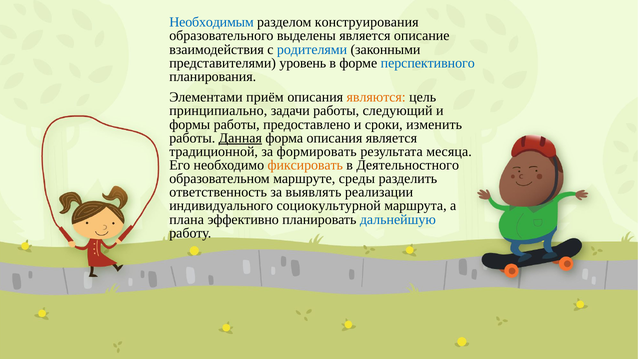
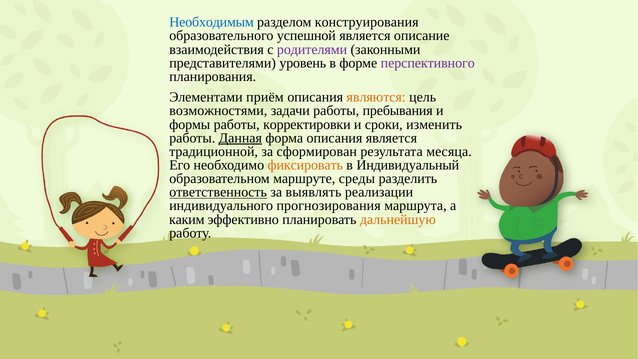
выделены: выделены -> успешной (306, 36)
родителями colour: blue -> purple (312, 49)
перспективного colour: blue -> purple (428, 63)
принципиально: принципиально -> возможностями (218, 111)
следующий: следующий -> пребывания (398, 111)
предоставлено: предоставлено -> корректировки (307, 124)
формировать: формировать -> сформирован (317, 152)
Деятельностного: Деятельностного -> Индивидуальный (408, 165)
ответственность underline: none -> present (218, 192)
социокультурной: социокультурной -> прогнозирования (329, 206)
плана: плана -> каким (187, 219)
дальнейшую colour: blue -> orange (398, 219)
